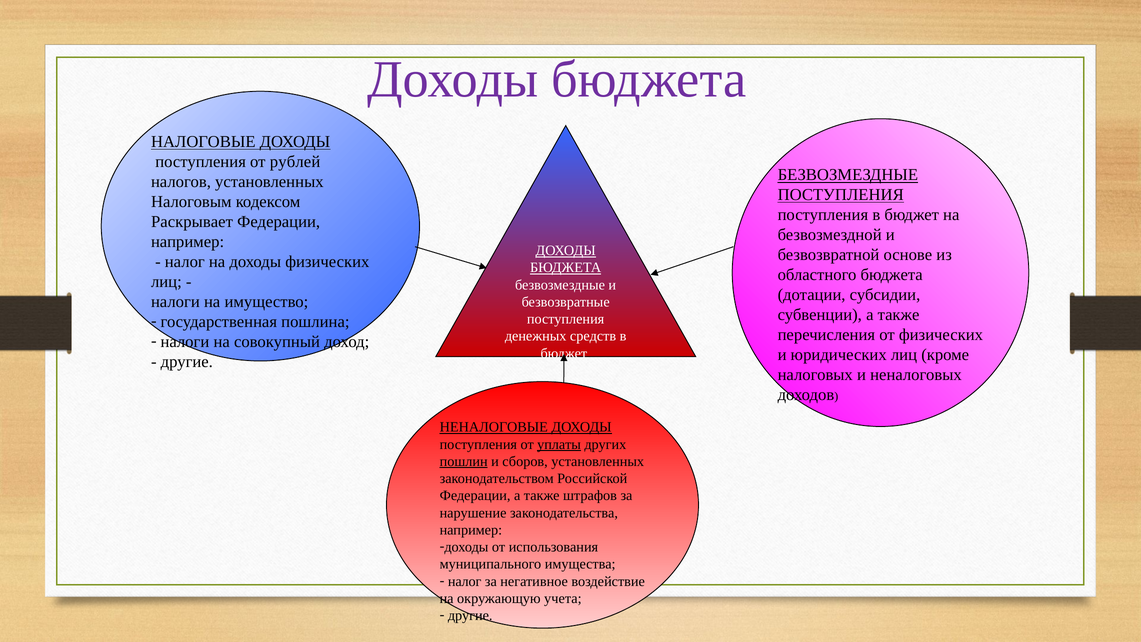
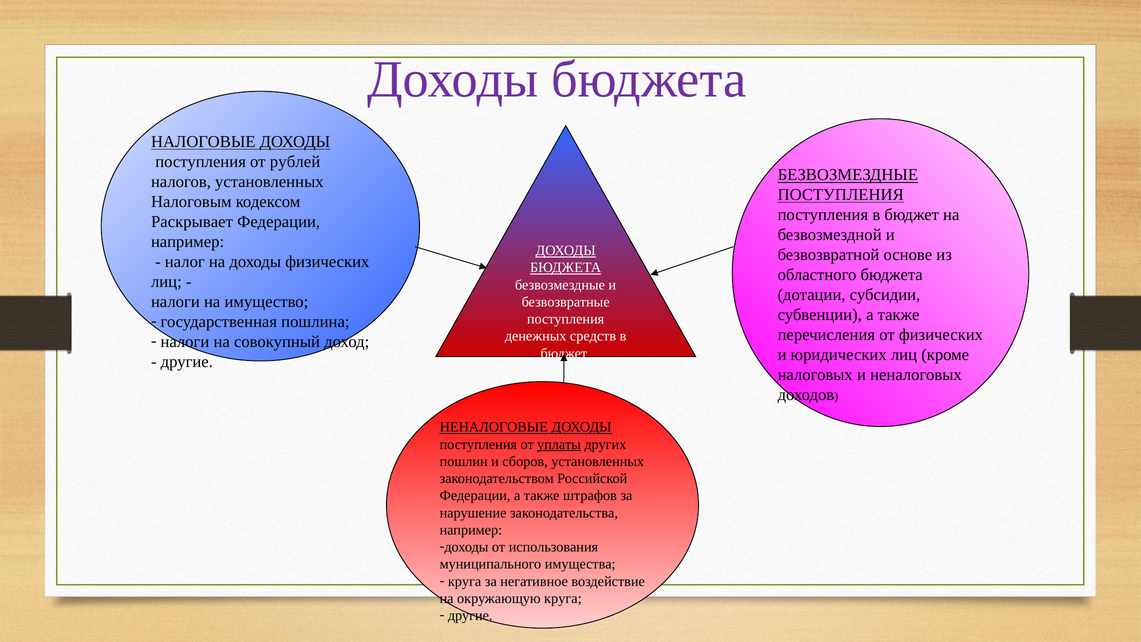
пошлин underline: present -> none (464, 461)
налог: налог -> круга (465, 581)
окружающую учета: учета -> круга (563, 598)
